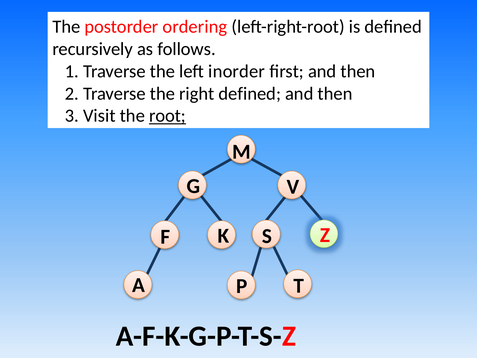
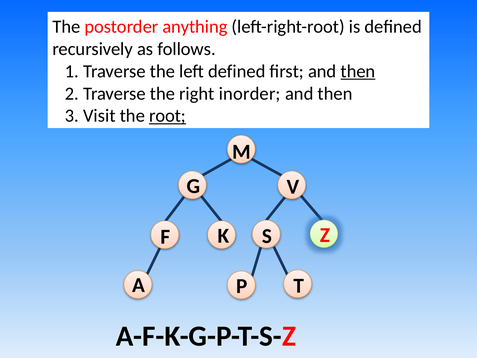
ordering: ordering -> anything (195, 27)
left inorder: inorder -> defined (237, 71)
then underline: none -> present (358, 71)
right defined: defined -> inorder (250, 94)
